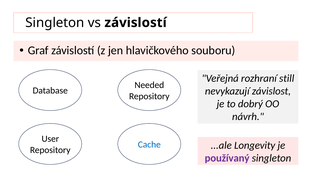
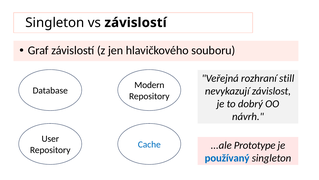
Needed: Needed -> Modern (149, 85)
Longevity: Longevity -> Prototype (255, 145)
používaný colour: purple -> blue (227, 158)
